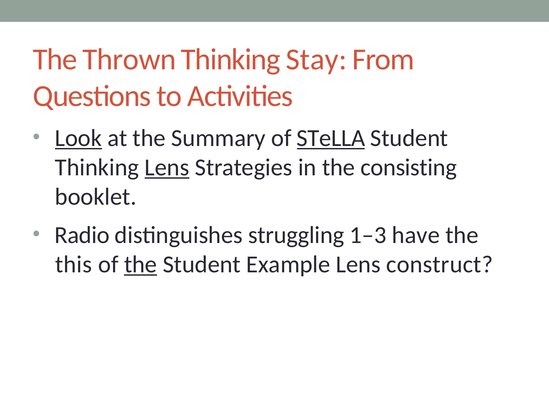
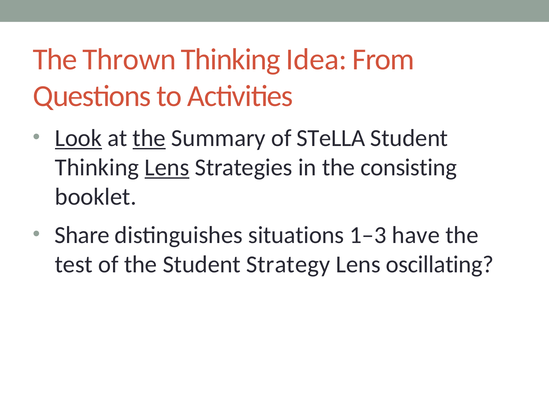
Stay: Stay -> Idea (316, 59)
the underline: none -> present (149, 138)
STeLLA underline: present -> none (331, 138)
Radio: Radio -> Share (82, 235)
struggling: struggling -> situations (296, 235)
this: this -> test (74, 264)
the underline: present -> none (141, 264)
Example: Example -> Strategy (288, 264)
construct: construct -> oscillating (440, 264)
